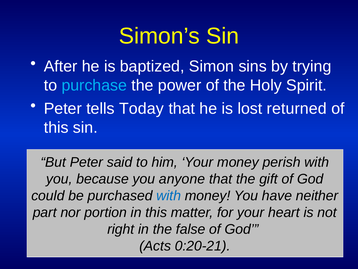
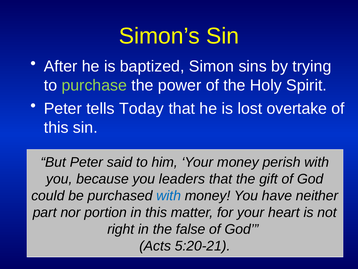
purchase colour: light blue -> light green (94, 85)
returned: returned -> overtake (297, 108)
anyone: anyone -> leaders (182, 179)
0:20-21: 0:20-21 -> 5:20-21 (203, 246)
